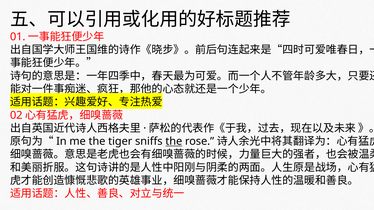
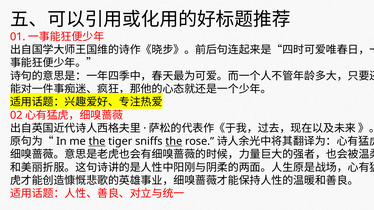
the underline: none -> present (97, 142)
